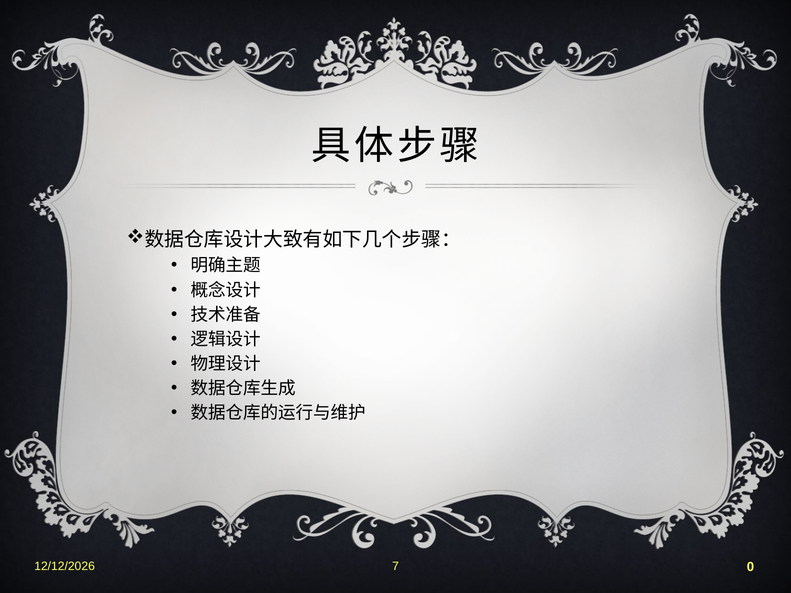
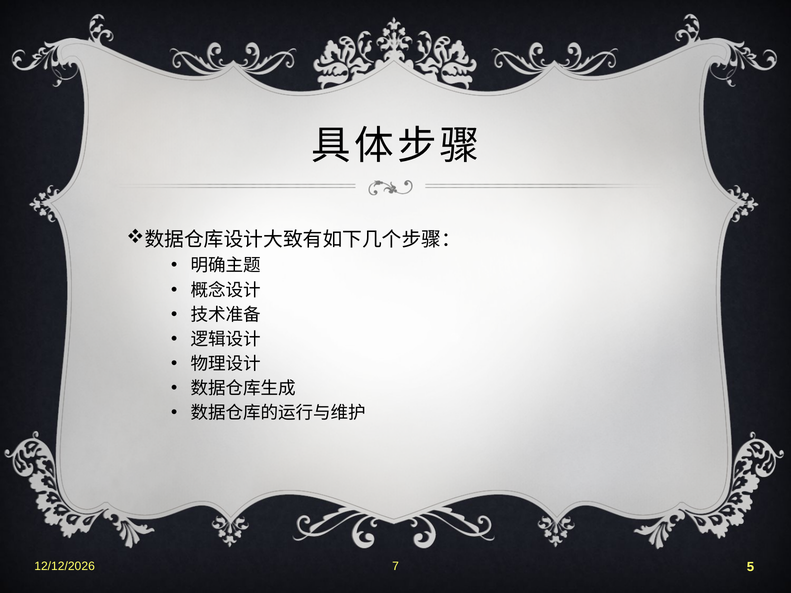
0: 0 -> 5 (751, 567)
